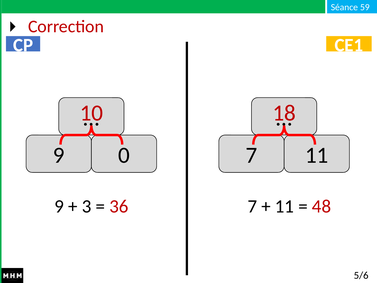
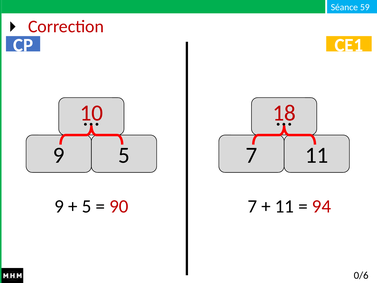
9 0: 0 -> 5 (124, 155)
3: 3 -> 5 (87, 206)
36: 36 -> 90 (119, 206)
48: 48 -> 94 (322, 206)
5/6: 5/6 -> 0/6 (361, 275)
